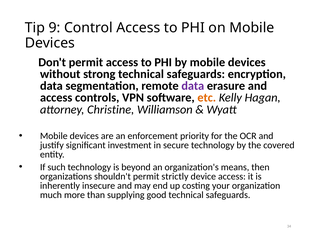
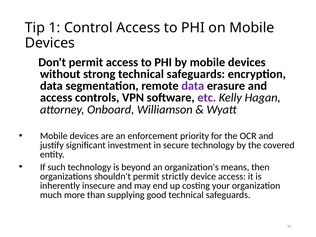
9: 9 -> 1 (54, 28)
etc colour: orange -> purple (207, 98)
Christine: Christine -> Onboard (111, 109)
